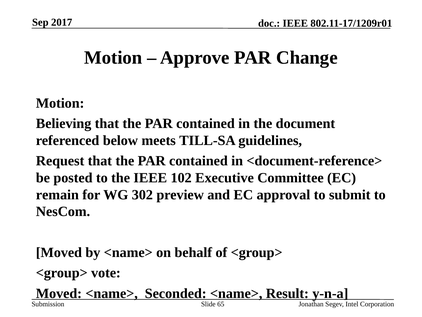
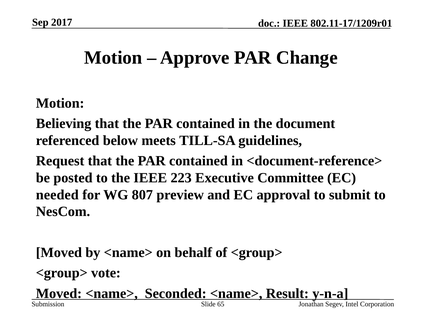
102: 102 -> 223 (181, 178)
remain: remain -> needed (57, 194)
302: 302 -> 807 (142, 194)
